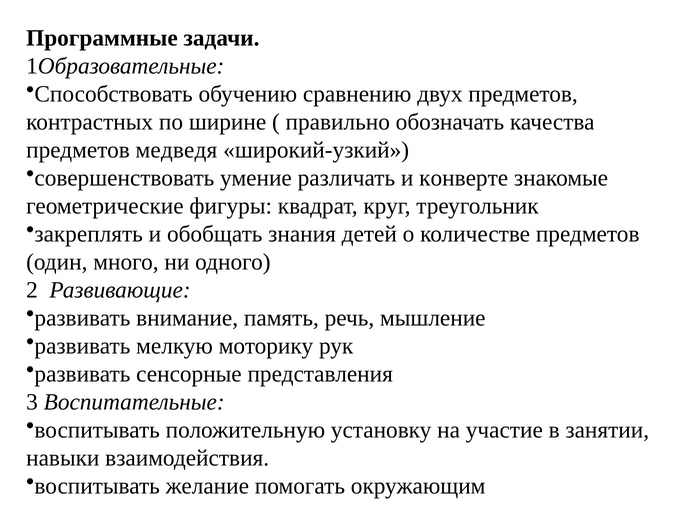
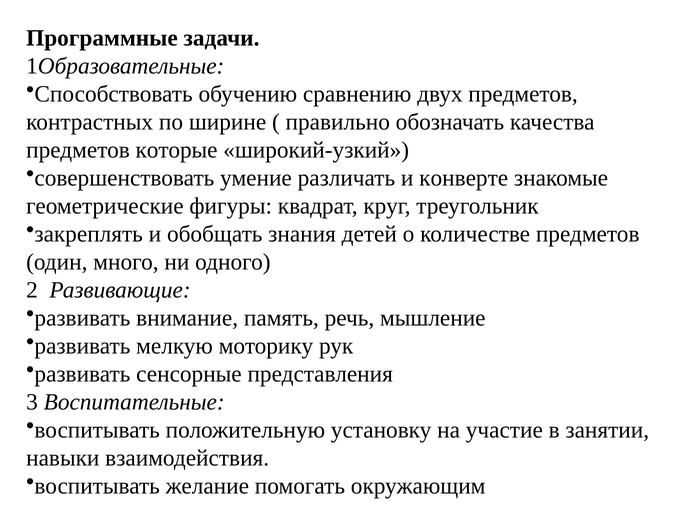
медведя: медведя -> которые (177, 150)
